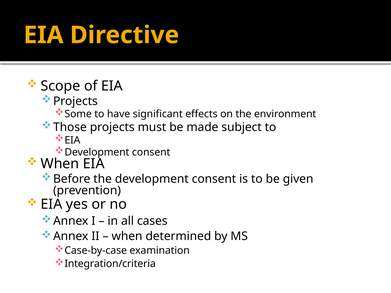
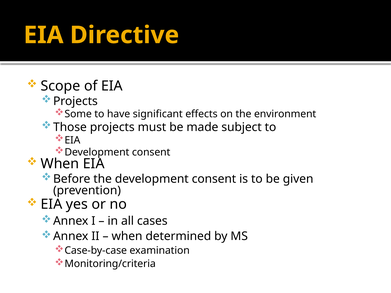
Integration/criteria: Integration/criteria -> Monitoring/criteria (110, 264)
